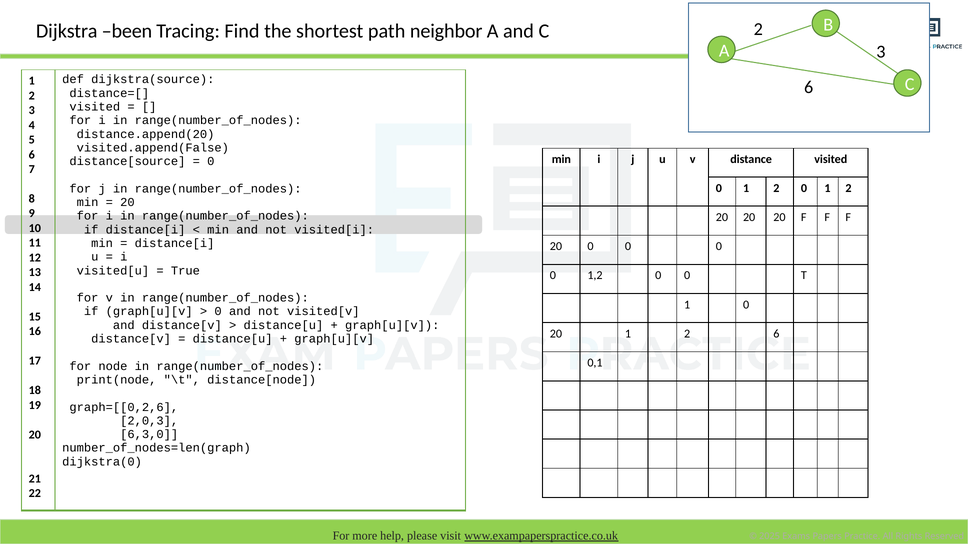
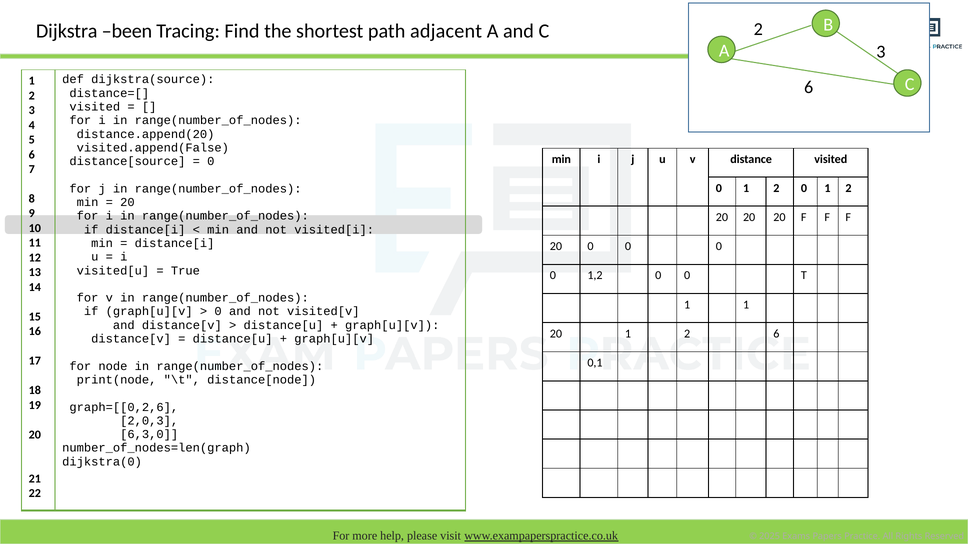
neighbor: neighbor -> adjacent (446, 31)
1 0: 0 -> 1 (746, 305)
